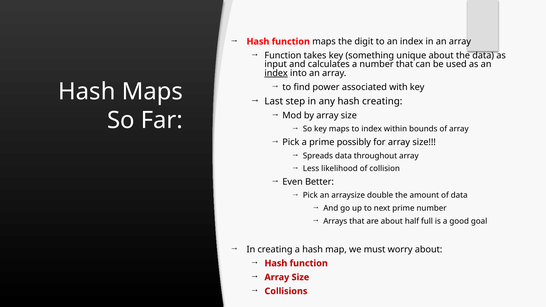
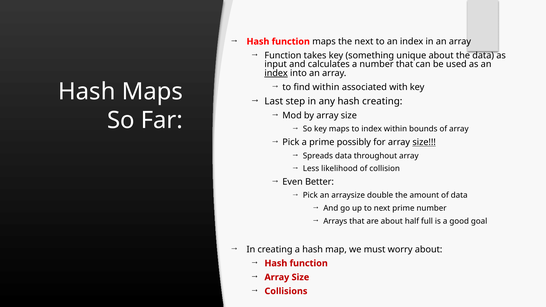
the digit: digit -> next (364, 42)
find power: power -> within (326, 87)
size underline: none -> present (424, 142)
